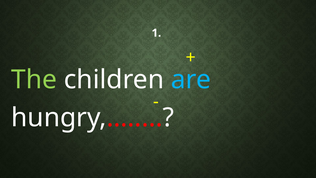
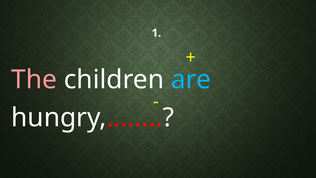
The colour: light green -> pink (34, 79)
